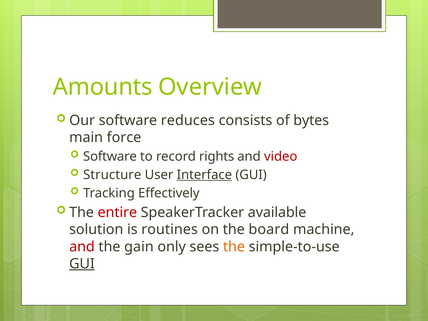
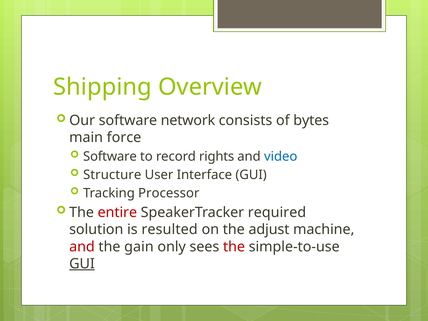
Amounts: Amounts -> Shipping (103, 87)
reduces: reduces -> network (188, 120)
video colour: red -> blue (281, 157)
Interface underline: present -> none (204, 175)
Effectively: Effectively -> Processor (169, 193)
available: available -> required (277, 212)
routines: routines -> resulted (170, 230)
board: board -> adjust (269, 230)
the colour: orange -> red (234, 247)
